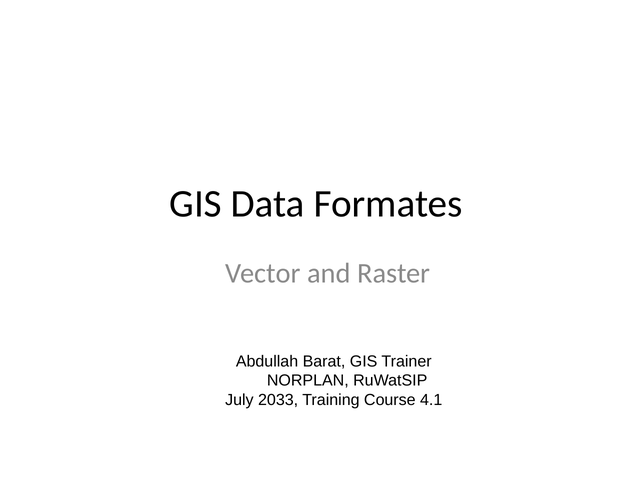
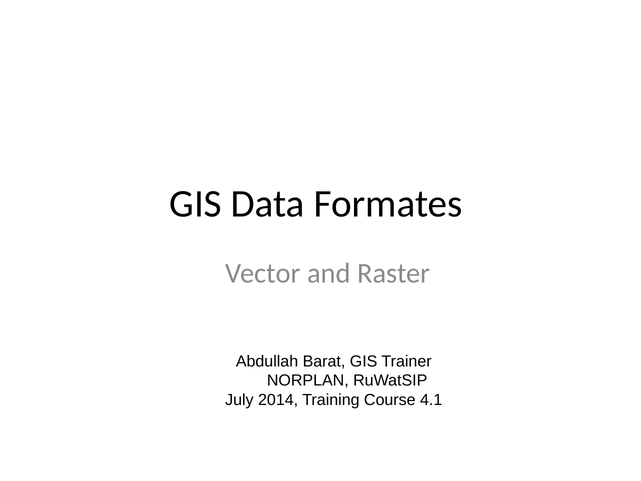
2033: 2033 -> 2014 (278, 400)
